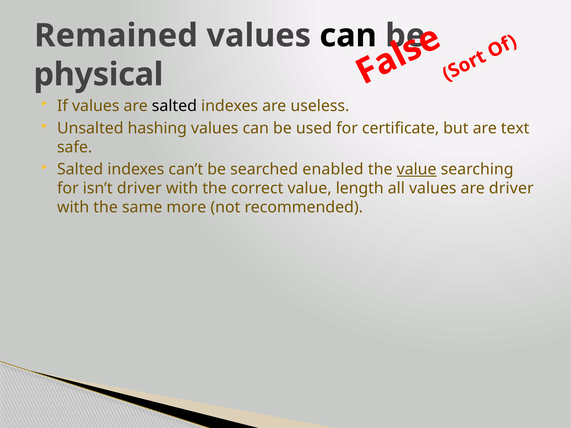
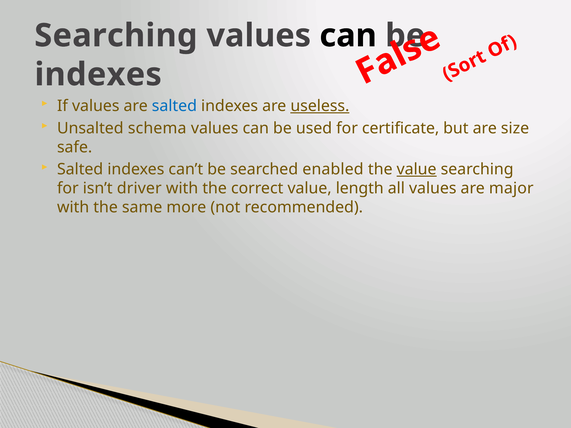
Remained: Remained -> Searching (116, 36)
physical: physical -> indexes (98, 75)
salted colour: black -> blue (174, 106)
useless underline: none -> present (320, 106)
hashing: hashing -> schema (157, 128)
text: text -> size (515, 128)
are driver: driver -> major (511, 188)
